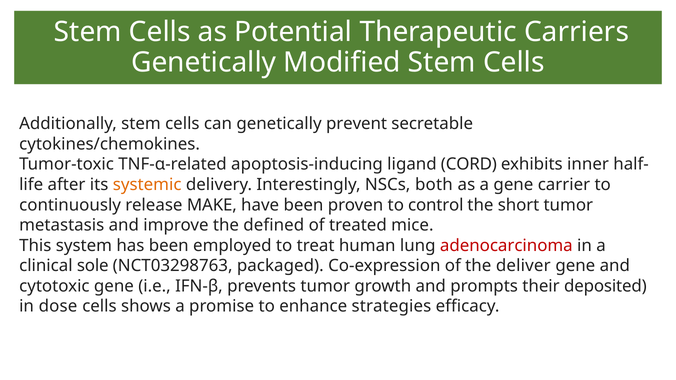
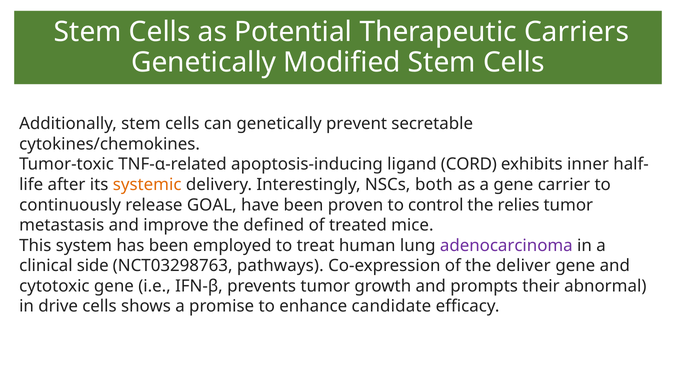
MAKE: MAKE -> GOAL (212, 205)
short: short -> relies (519, 205)
adenocarcinoma colour: red -> purple (506, 246)
sole: sole -> side (93, 266)
packaged: packaged -> pathways (280, 266)
deposited: deposited -> abnormal (605, 286)
dose: dose -> drive (58, 306)
strategies: strategies -> candidate (391, 306)
